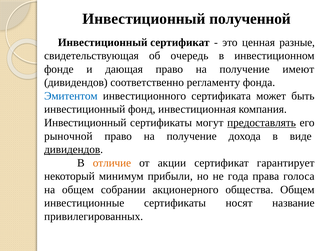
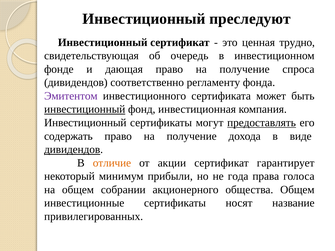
полученной: полученной -> преследуют (250, 19)
разные: разные -> трудно (297, 42)
имеют: имеют -> спроса (298, 69)
Эмитентом colour: blue -> purple (71, 96)
инвестиционный underline: none -> present (85, 109)
рыночной: рыночной -> содержать (68, 136)
